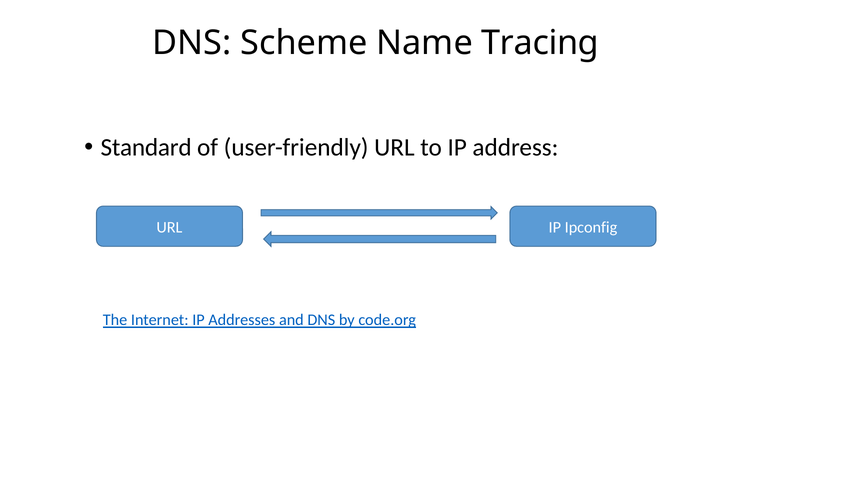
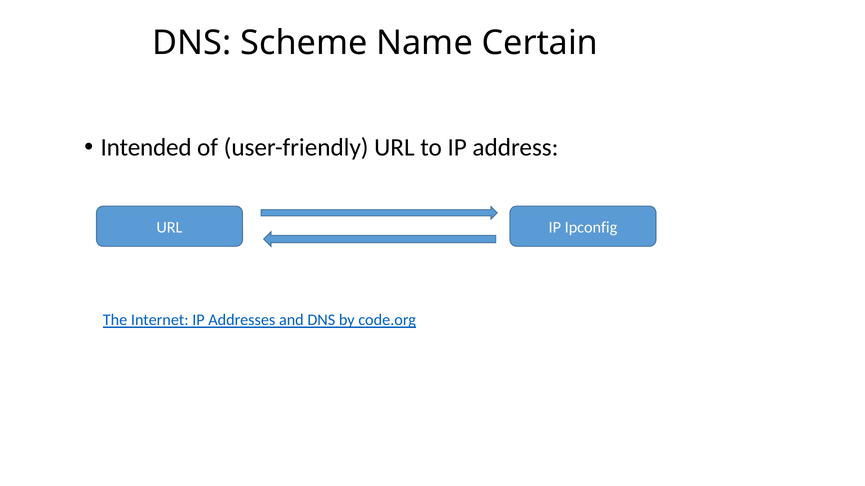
Tracing: Tracing -> Certain (540, 43)
Standard: Standard -> Intended (146, 148)
